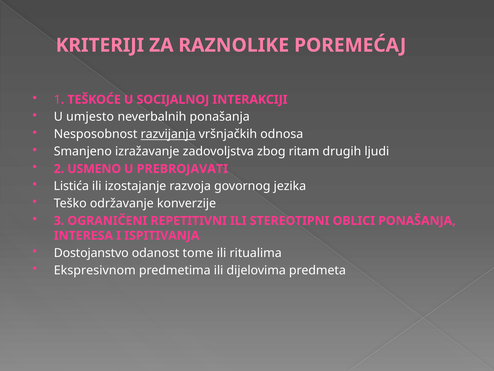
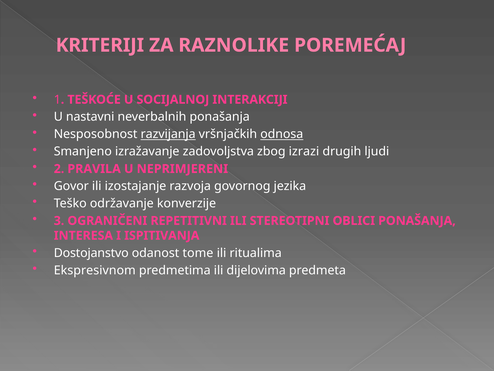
umjesto: umjesto -> nastavni (90, 117)
odnosa underline: none -> present (282, 134)
ritam: ritam -> izrazi (304, 151)
USMENO: USMENO -> PRAVILA (94, 169)
PREBROJAVATI: PREBROJAVATI -> NEPRIMJERENI (182, 169)
Listića: Listića -> Govor (71, 186)
